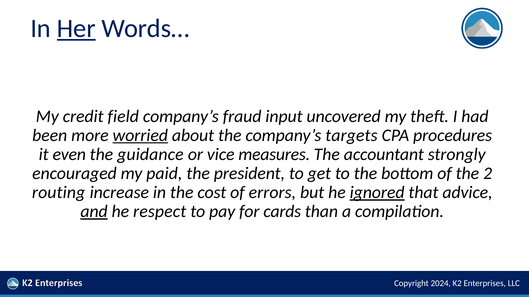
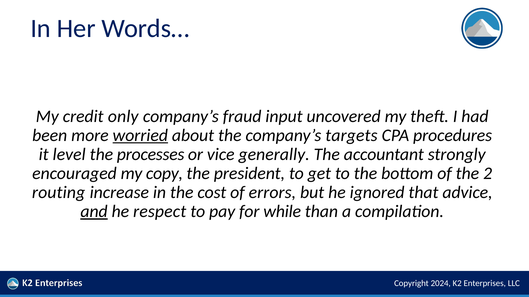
Her underline: present -> none (76, 29)
field: field -> only (123, 117)
even: even -> level (69, 155)
guidance: guidance -> processes (151, 155)
measures: measures -> generally (274, 155)
paid: paid -> copy (164, 174)
ignored underline: present -> none (377, 193)
cards: cards -> while (282, 212)
